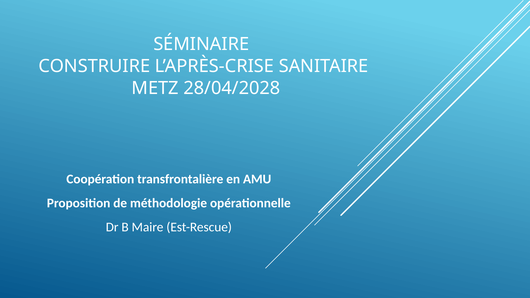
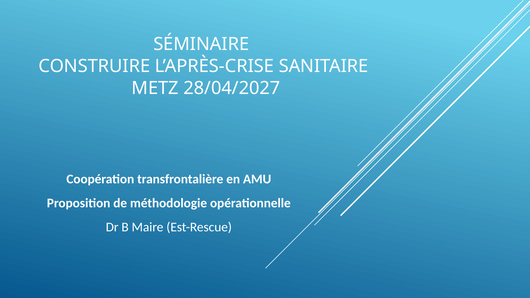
28/04/2028: 28/04/2028 -> 28/04/2027 (232, 88)
